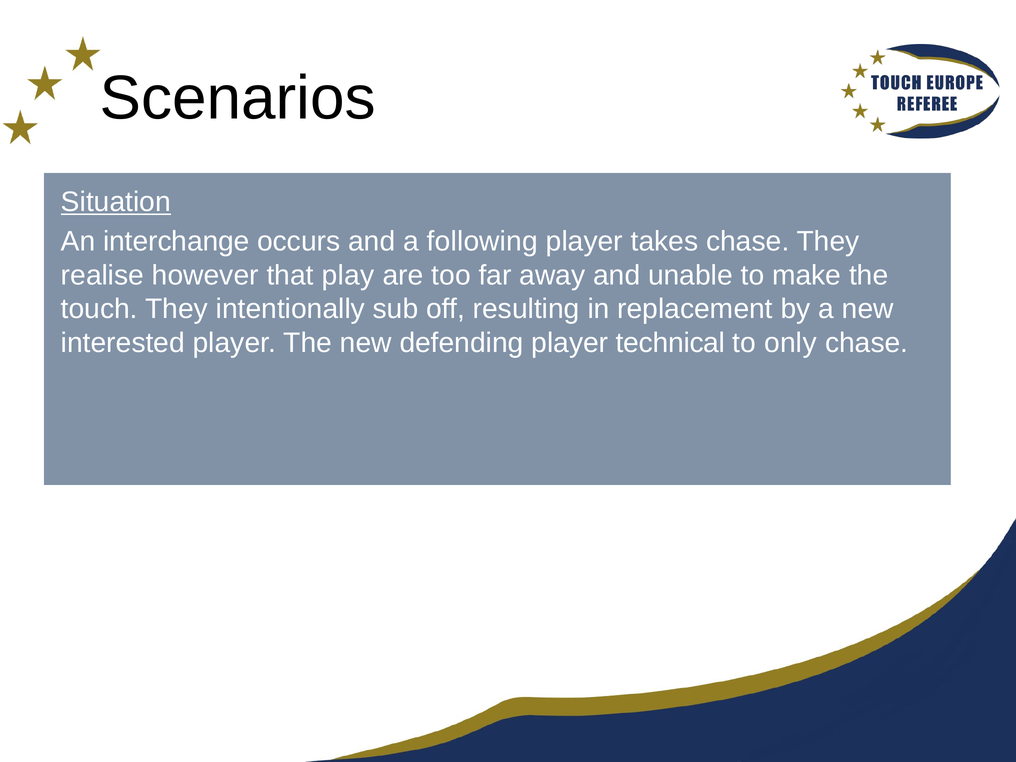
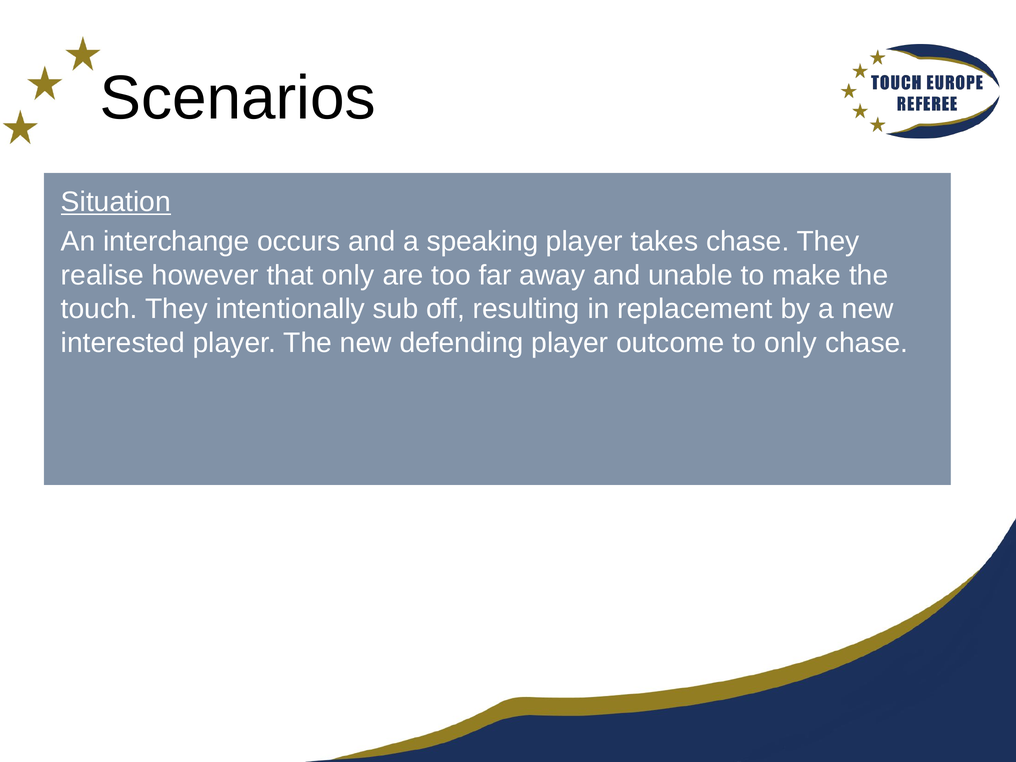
following: following -> speaking (483, 241)
that play: play -> only (348, 275)
technical: technical -> outcome (670, 343)
